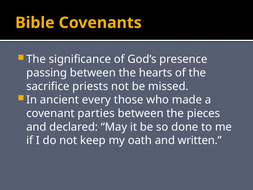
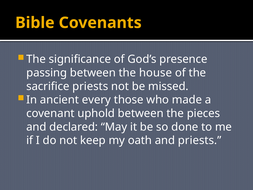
hearts: hearts -> house (156, 73)
parties: parties -> uphold (96, 113)
and written: written -> priests (200, 140)
